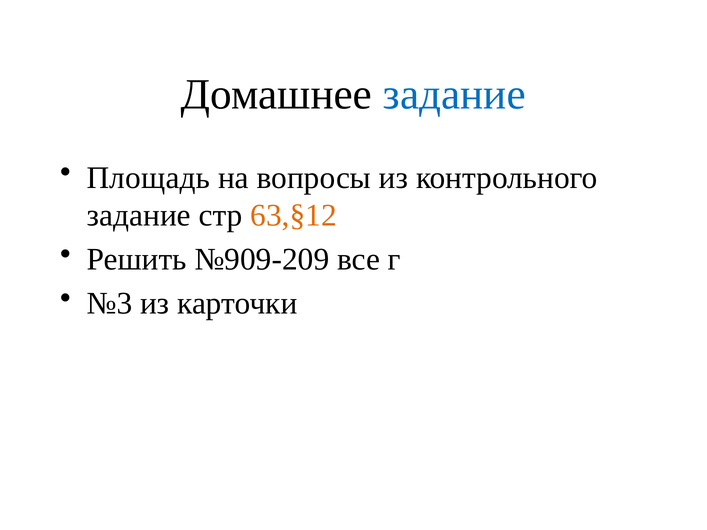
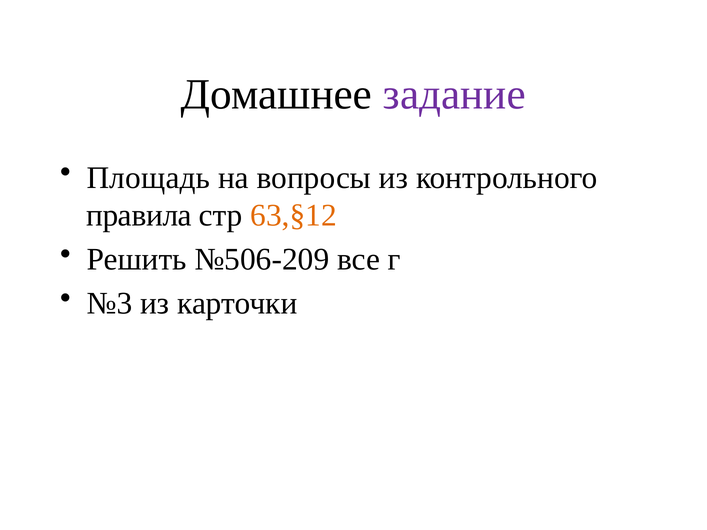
задание colour: blue -> purple (454, 94)
задание: задание -> правила (139, 215)
№909-209: №909-209 -> №506-209 (262, 259)
